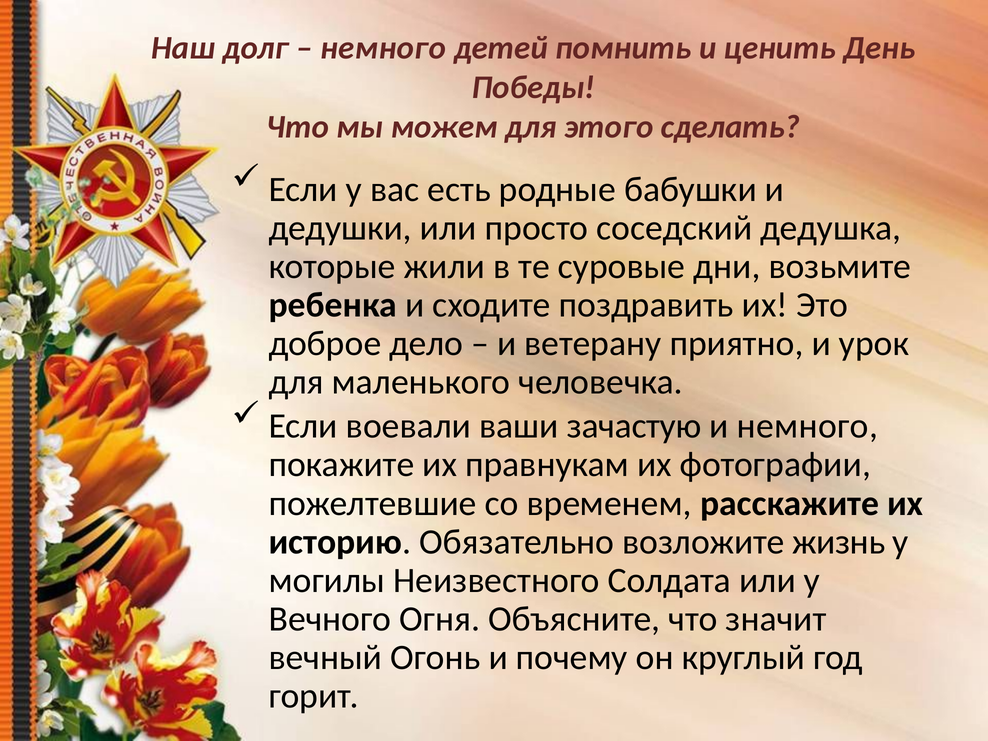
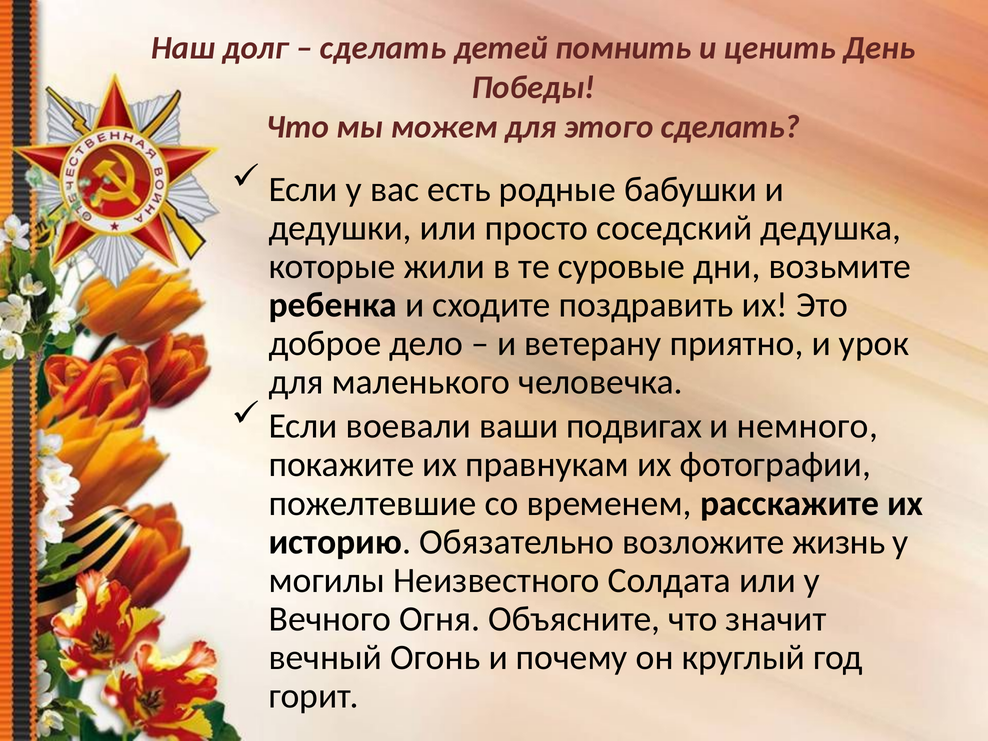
немного: немного -> сделать (383, 48)
зачастую: зачастую -> подвигах (634, 426)
